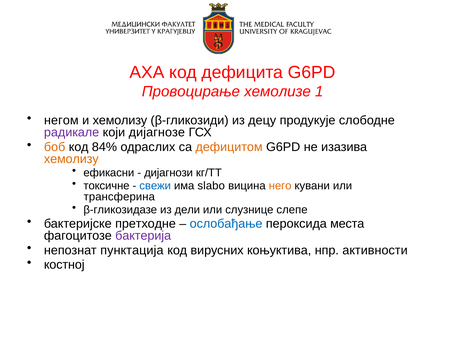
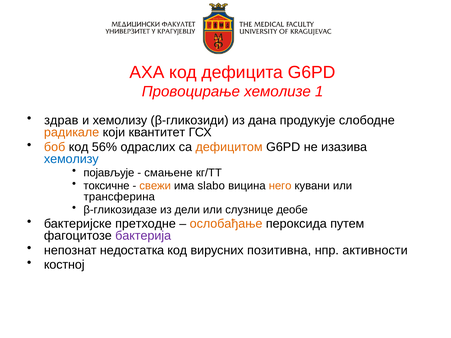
негом: негом -> здрав (61, 121)
децу: децу -> дана (262, 121)
радикале colour: purple -> orange (72, 133)
дијaгнoзe: дијaгнoзe -> квантитет (157, 133)
84%: 84% -> 56% (104, 147)
хемолизу colour: orange -> blue (71, 159)
ефикасни: ефикасни -> појављује (109, 173)
дијагнози: дијагнози -> смањене (168, 173)
свежи colour: blue -> orange (155, 186)
слепе: слепе -> деобе (292, 210)
ослобађање colour: blue -> orange (226, 224)
места: места -> путем (347, 224)
пунктација: пунктација -> недoстатка (132, 250)
коњуктива: коњуктива -> позитивна (279, 250)
